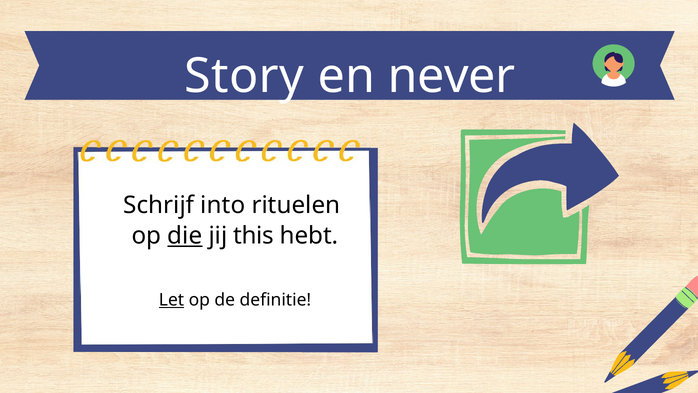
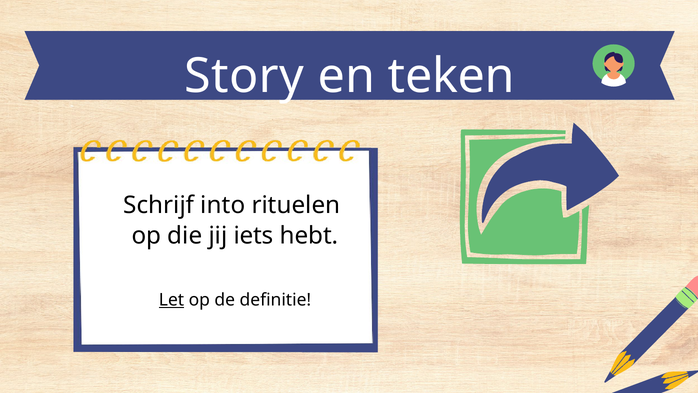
never: never -> teken (451, 76)
die underline: present -> none (185, 235)
this: this -> iets (254, 235)
